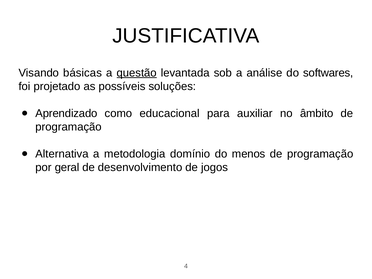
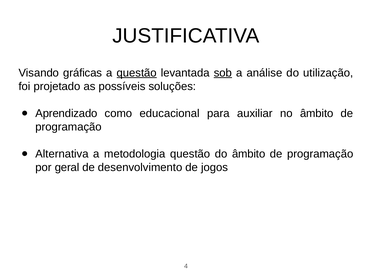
básicas: básicas -> gráficas (83, 73)
sob underline: none -> present (223, 73)
softwares: softwares -> utilização (328, 73)
metodologia domínio: domínio -> questão (190, 154)
do menos: menos -> âmbito (249, 154)
